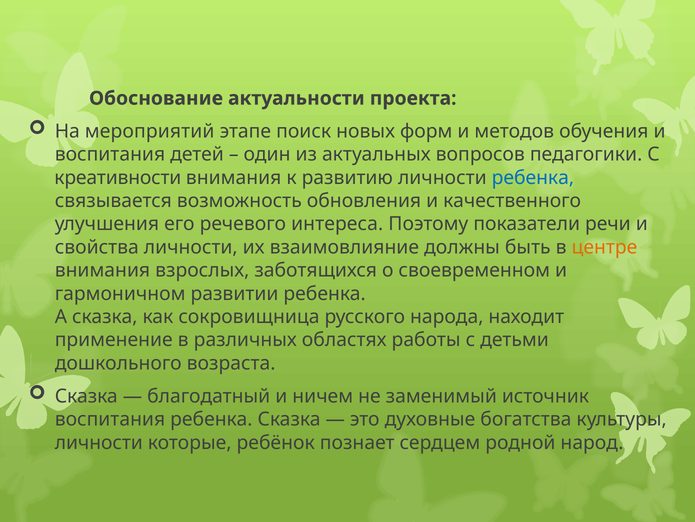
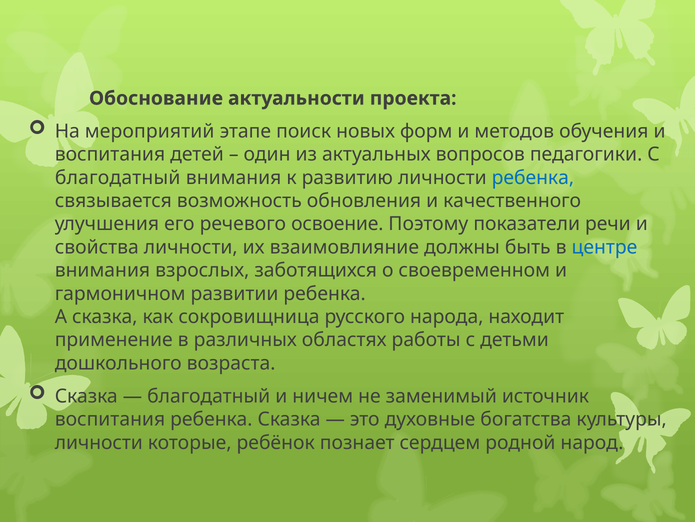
креативности: креативности -> благодатный (118, 177)
интереса: интереса -> освоение (337, 224)
центре colour: orange -> blue (604, 247)
